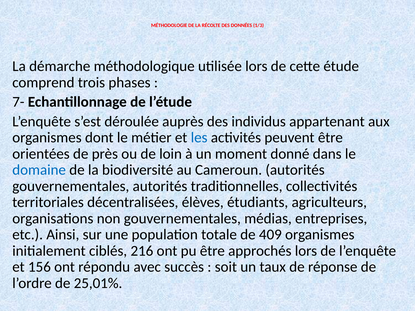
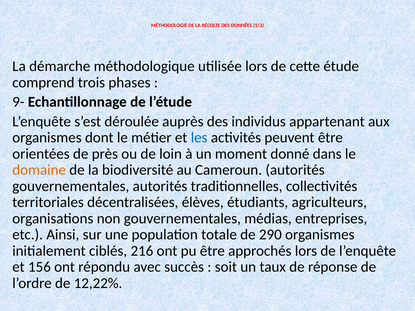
7-: 7- -> 9- (18, 102)
domaine colour: blue -> orange (39, 170)
409: 409 -> 290 (270, 235)
25,01%: 25,01% -> 12,22% (98, 283)
